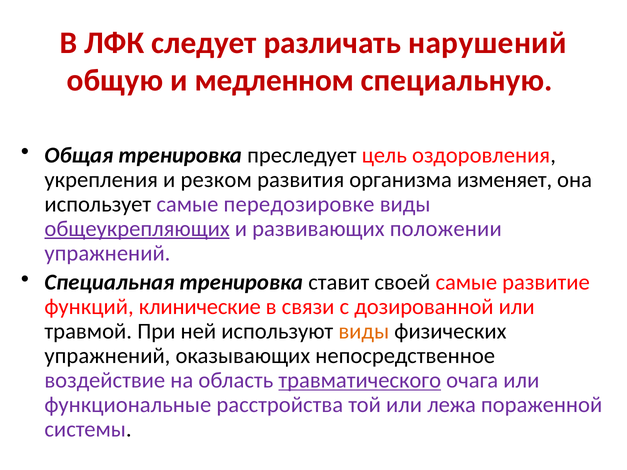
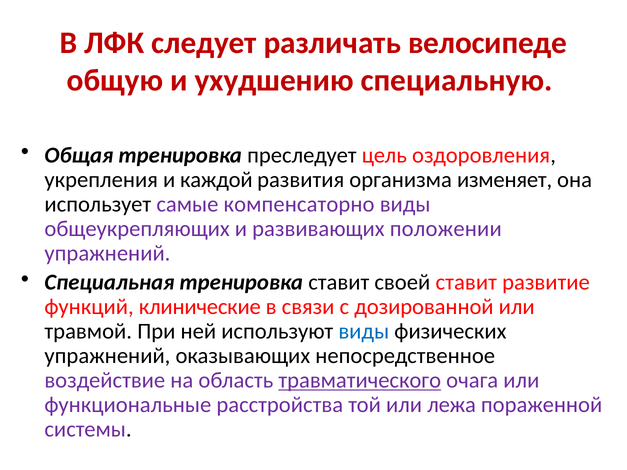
нарушений: нарушений -> велосипеде (488, 43)
медленном: медленном -> ухудшению (274, 81)
резком: резком -> каждой (216, 180)
передозировке: передозировке -> компенсаторно (299, 204)
общеукрепляющих underline: present -> none (137, 229)
своей самые: самые -> ставит (466, 283)
виды colour: orange -> blue (364, 332)
